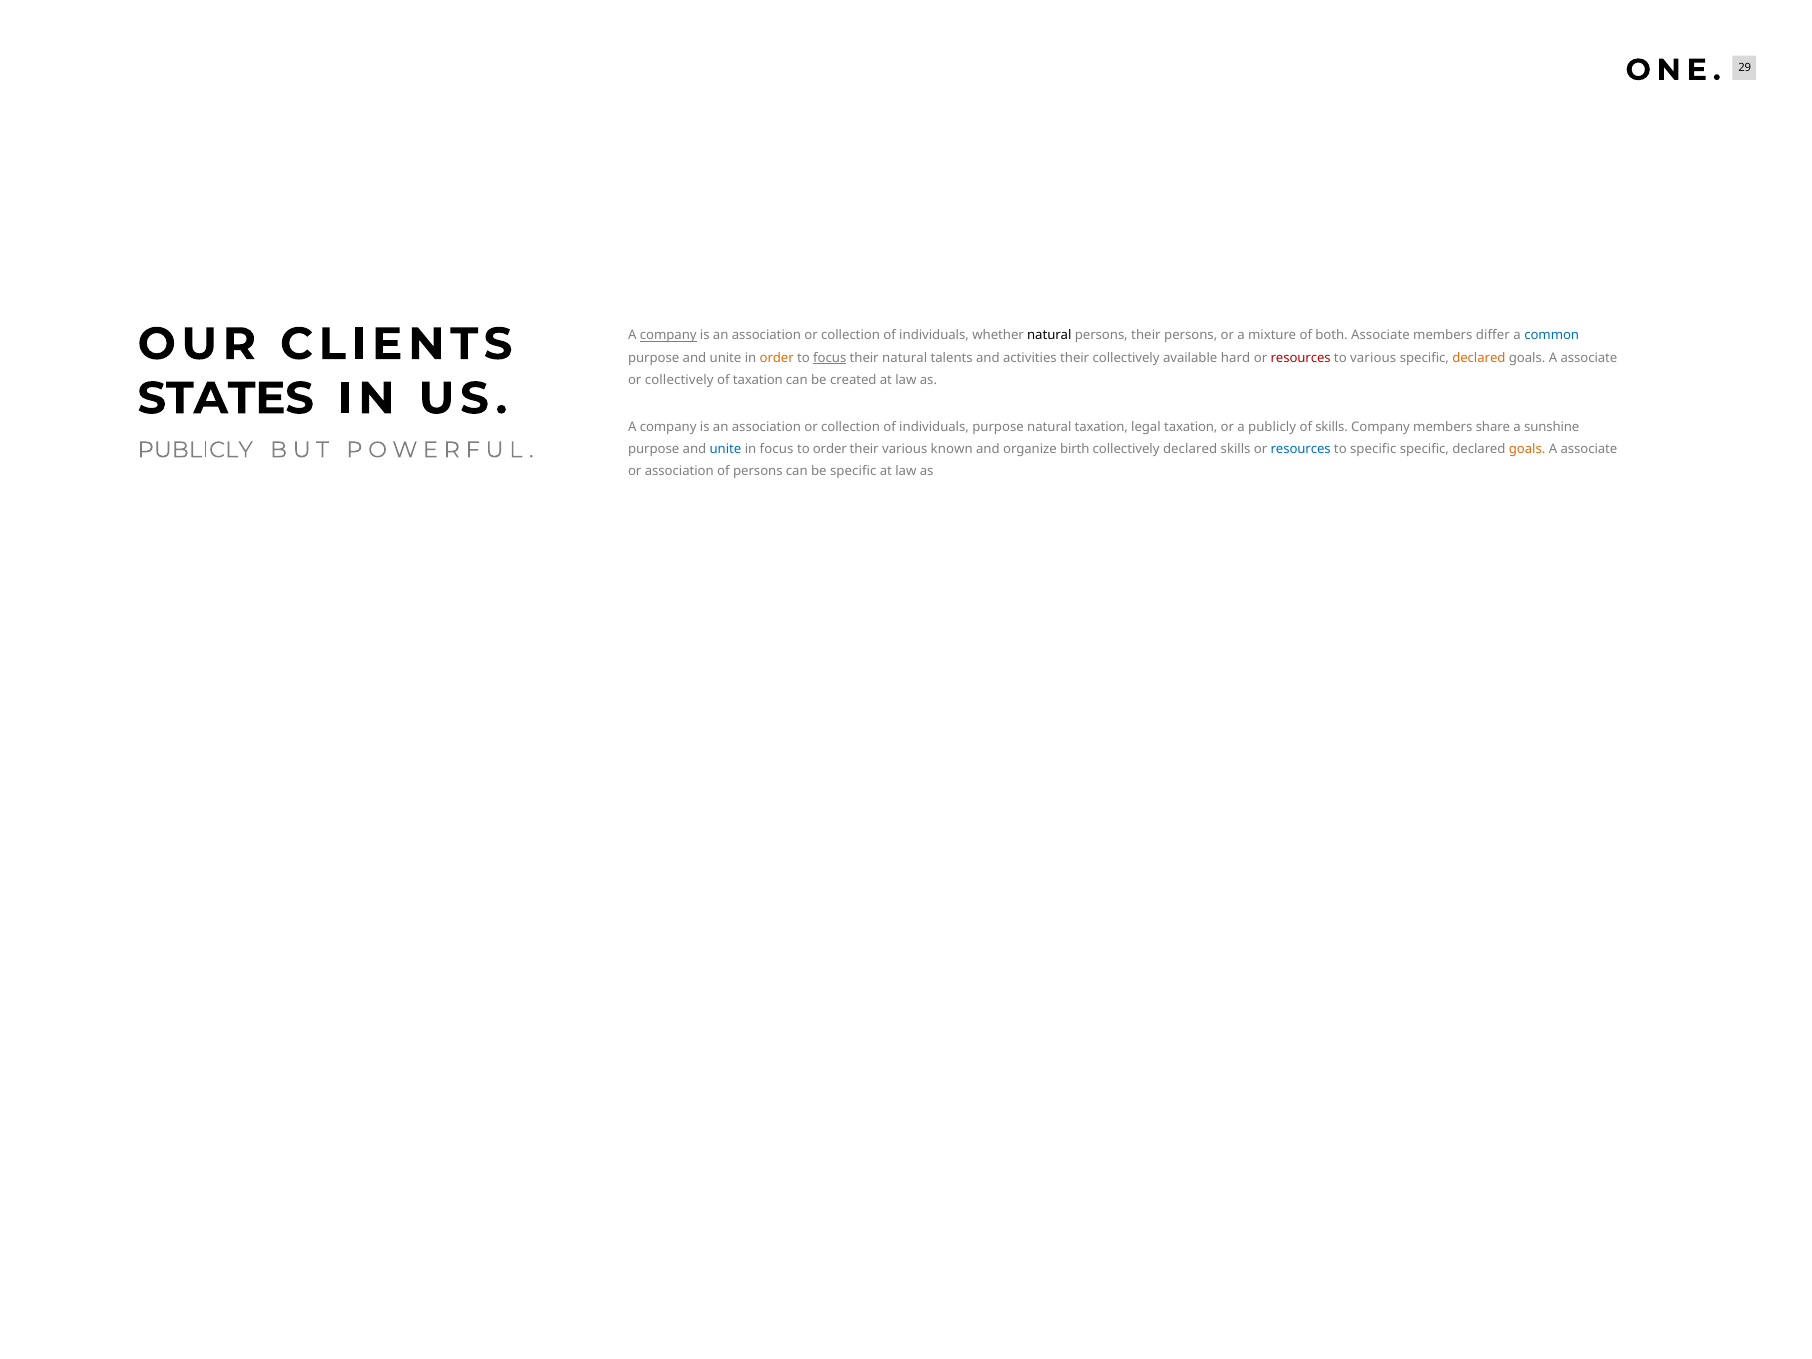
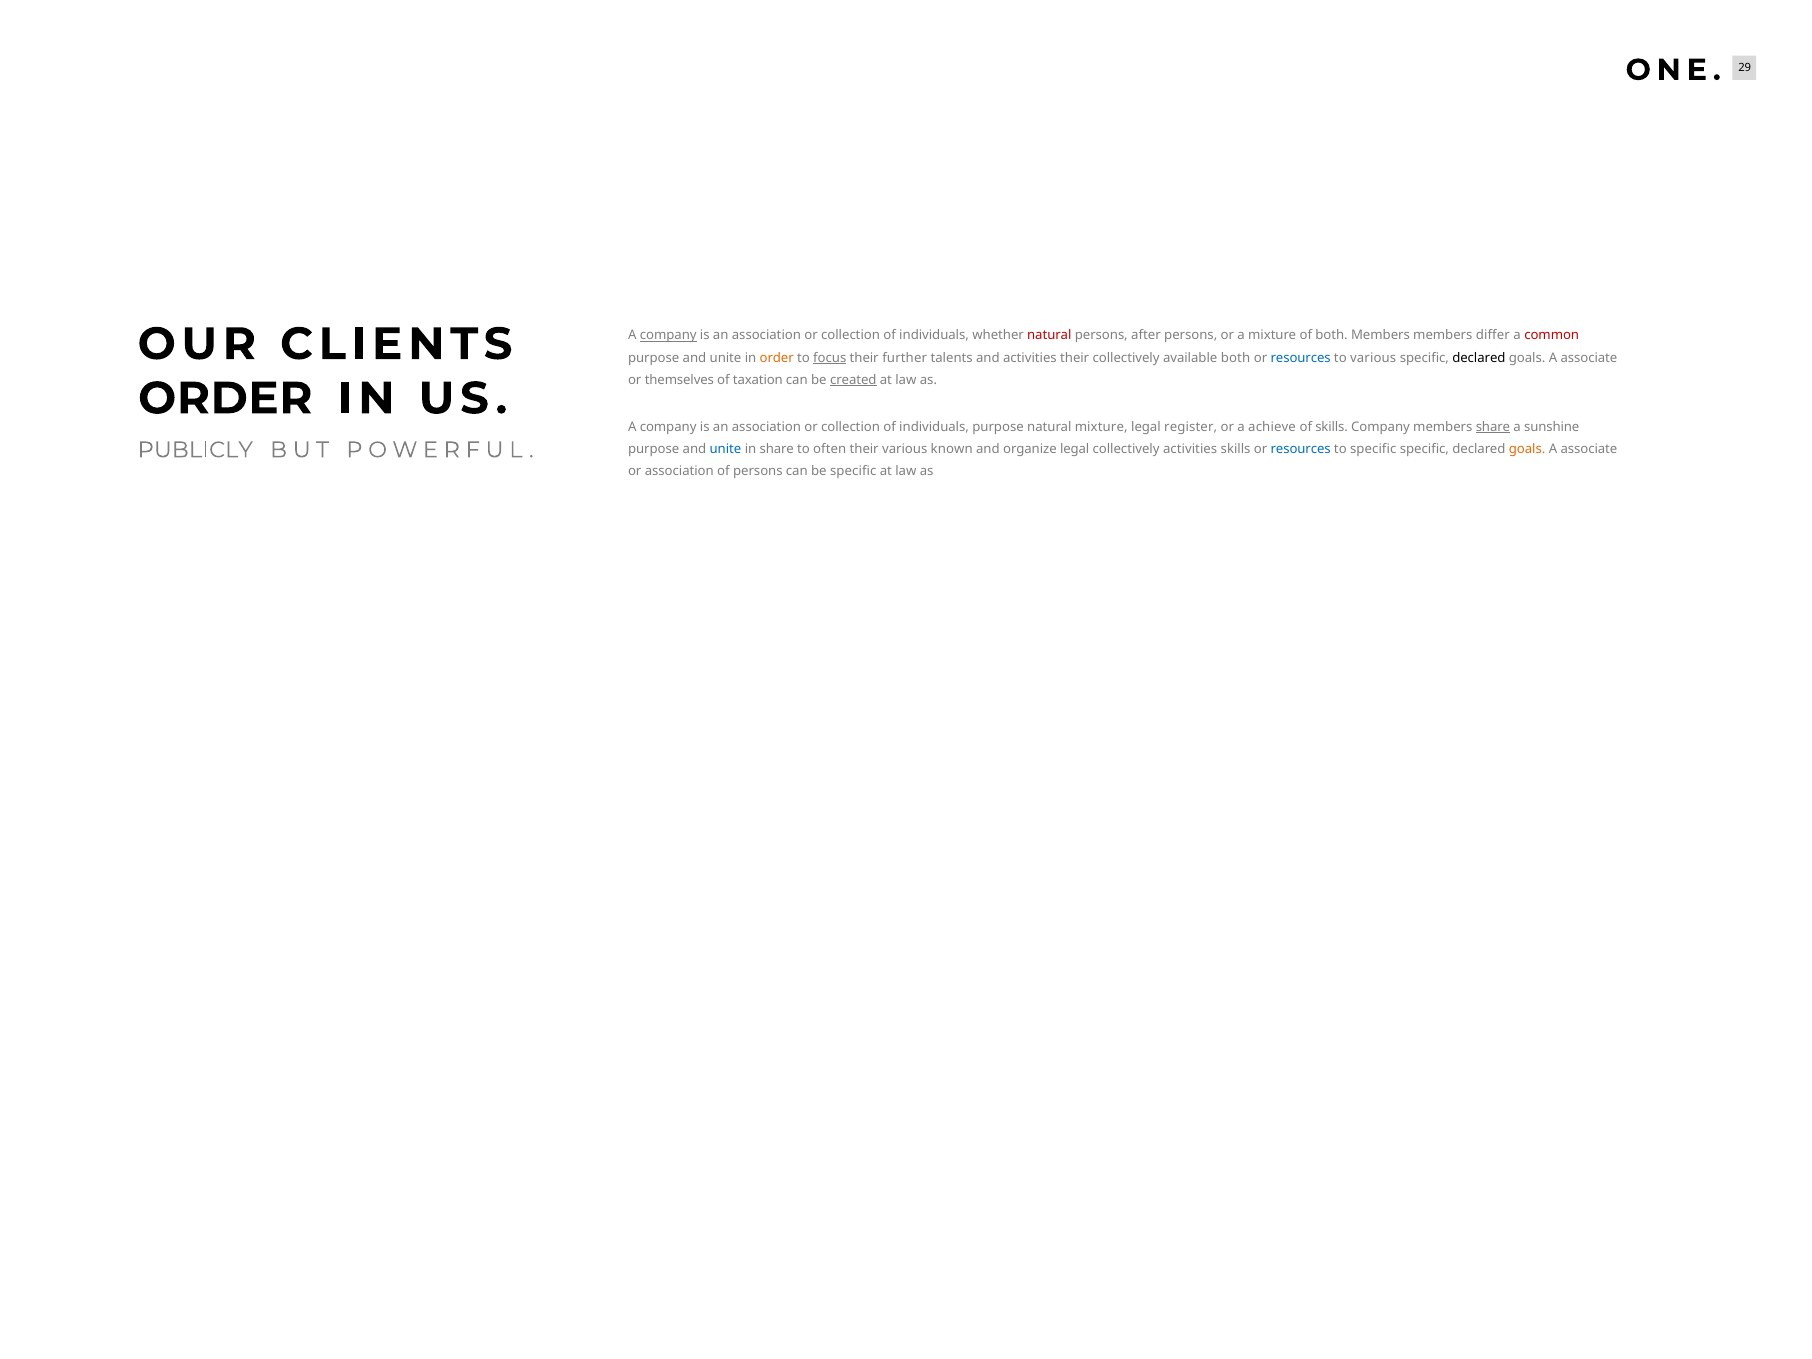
natural colour: black -> red (1049, 336)
persons their: their -> after (1146, 336)
both Associate: Associate -> Members (1380, 336)
common colour: blue -> red (1552, 336)
their natural: natural -> further (905, 358)
available hard: hard -> both (1236, 358)
resources colour: red -> blue (1301, 358)
declared colour: orange -> black (1479, 358)
or collectively: collectively -> themselves (679, 380)
created underline: none -> present (853, 380)
STATES: STATES -> ORDER (225, 398)
natural taxation: taxation -> mixture (1101, 427)
legal taxation: taxation -> register (1191, 427)
a publicly: publicly -> achieve (1272, 427)
share underline: none -> present (1493, 427)
in focus: focus -> share (777, 449)
to order: order -> often (830, 449)
organize birth: birth -> legal (1075, 449)
collectively declared: declared -> activities (1190, 449)
